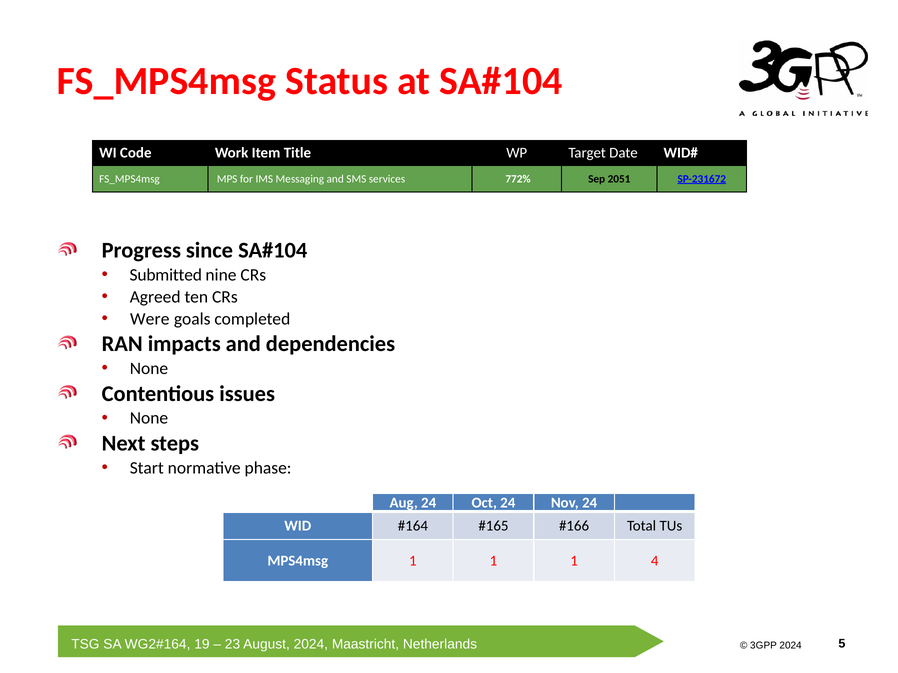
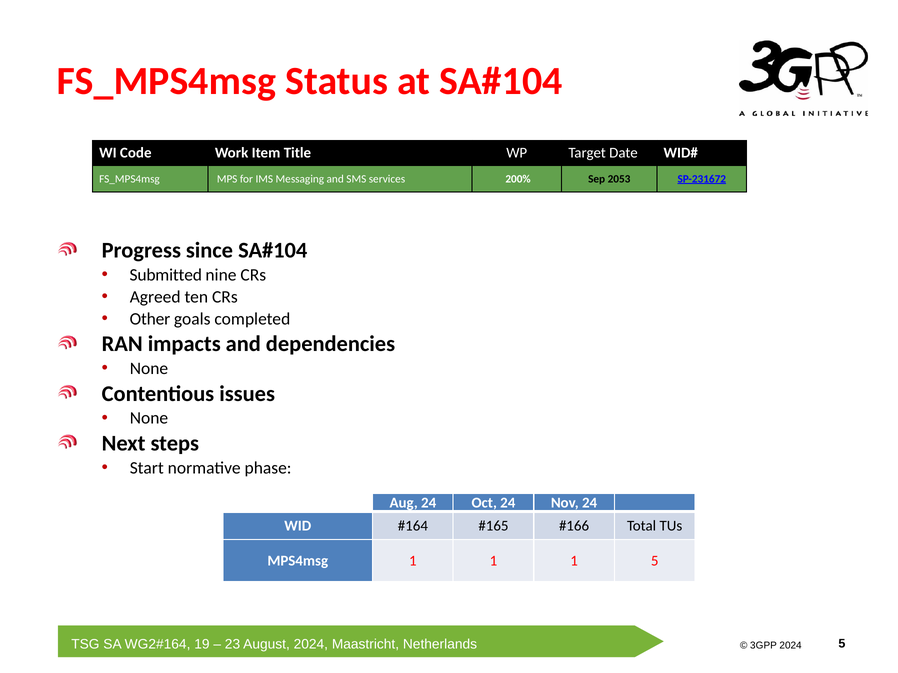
772%: 772% -> 200% (518, 179)
2051: 2051 -> 2053 (619, 179)
Were: Were -> Other (150, 319)
1 4: 4 -> 5 (655, 561)
